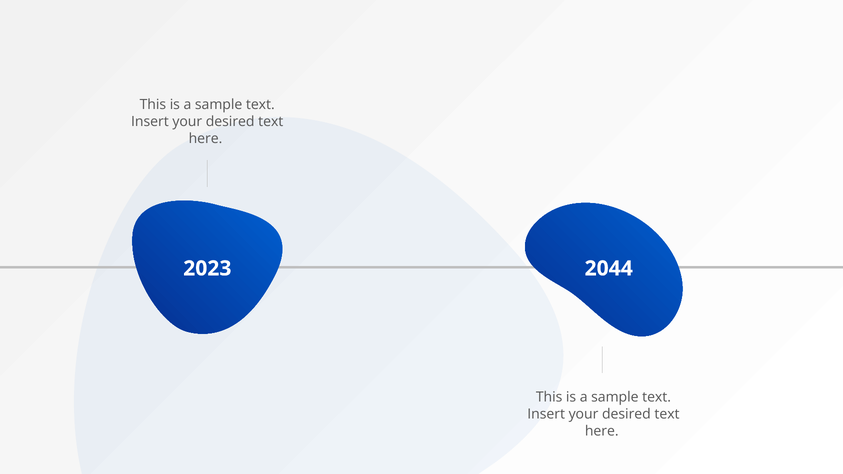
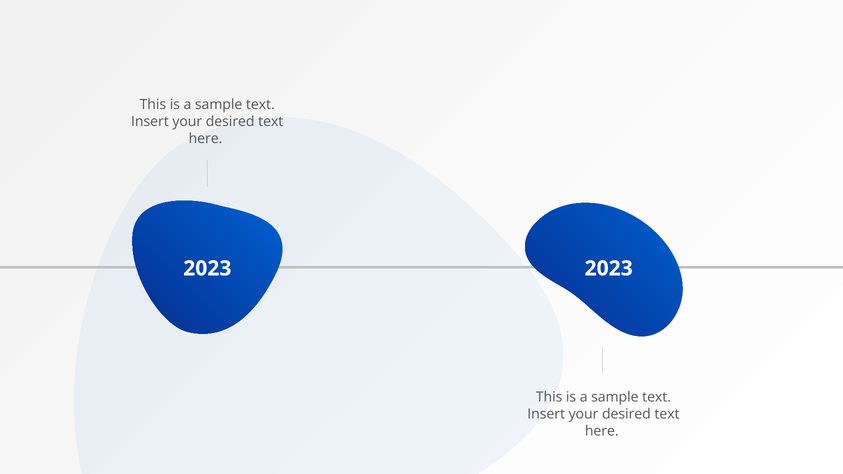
2023 2044: 2044 -> 2023 (609, 269)
